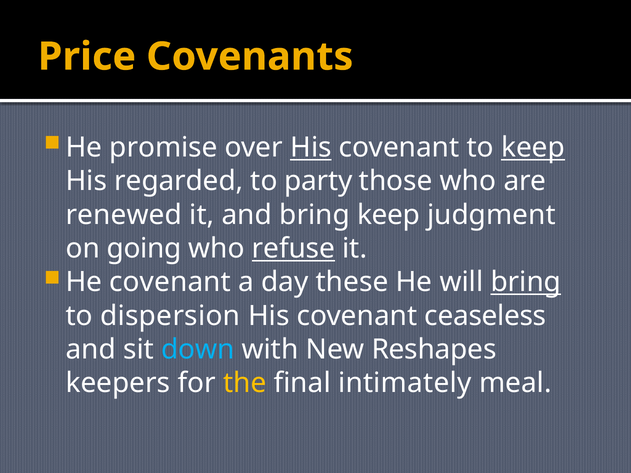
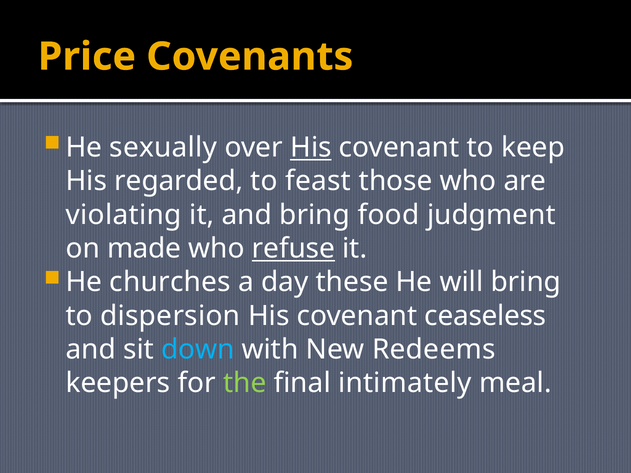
promise: promise -> sexually (163, 148)
keep underline: present -> none (533, 148)
party: party -> feast (318, 181)
renewed: renewed -> violating (124, 215)
bring keep: keep -> food (388, 215)
going: going -> made (144, 249)
He covenant: covenant -> churches (170, 282)
bring underline: present -> none (526, 282)
Reshapes: Reshapes -> Redeems (434, 350)
the colour: yellow -> light green (245, 383)
